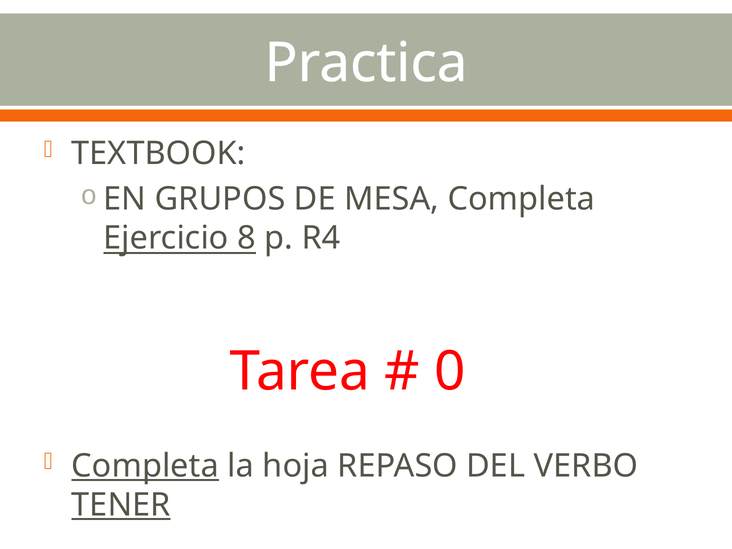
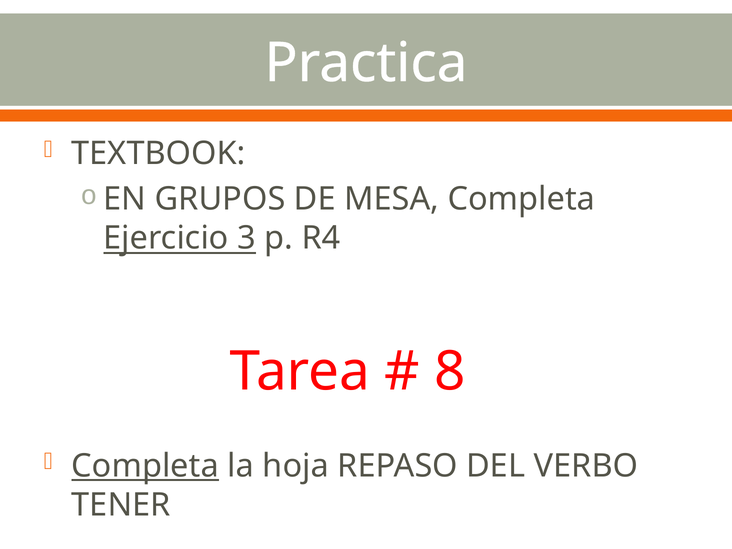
8: 8 -> 3 (246, 238)
0: 0 -> 8 (450, 372)
TENER underline: present -> none (121, 505)
